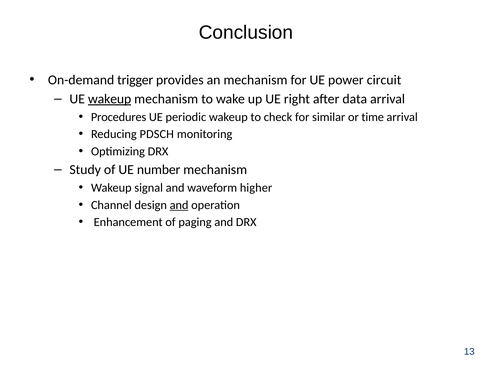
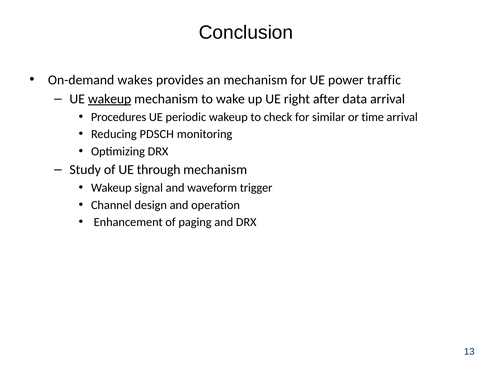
trigger: trigger -> wakes (135, 80)
circuit: circuit -> traffic (384, 80)
number: number -> through (159, 170)
higher: higher -> trigger (256, 188)
and underline: present -> none (179, 205)
